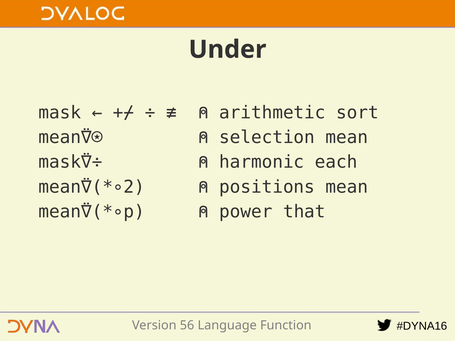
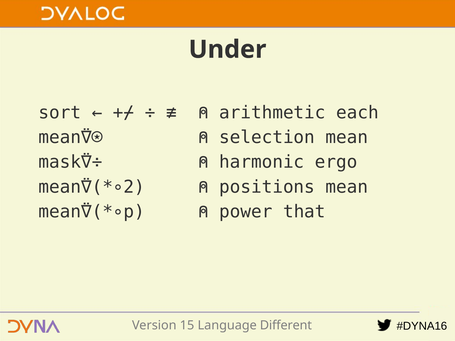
mask: mask -> sort (60, 113)
sort: sort -> each (357, 113)
each: each -> ergo (336, 162)
56: 56 -> 15 (187, 325)
Function: Function -> Different (286, 325)
